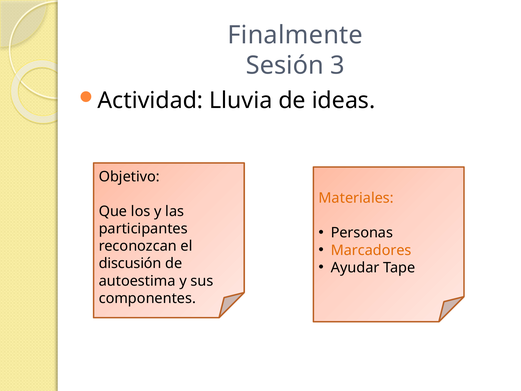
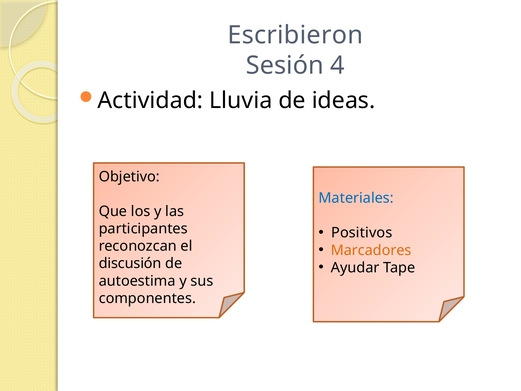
Finalmente: Finalmente -> Escribieron (295, 35)
3: 3 -> 4 (338, 66)
Materiales colour: orange -> blue (356, 198)
Personas: Personas -> Positivos (362, 233)
